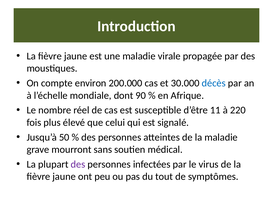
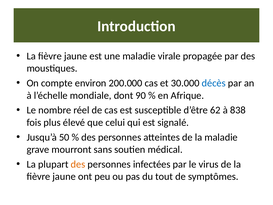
11: 11 -> 62 (215, 110)
220: 220 -> 838 (238, 110)
des colour: purple -> orange (78, 164)
